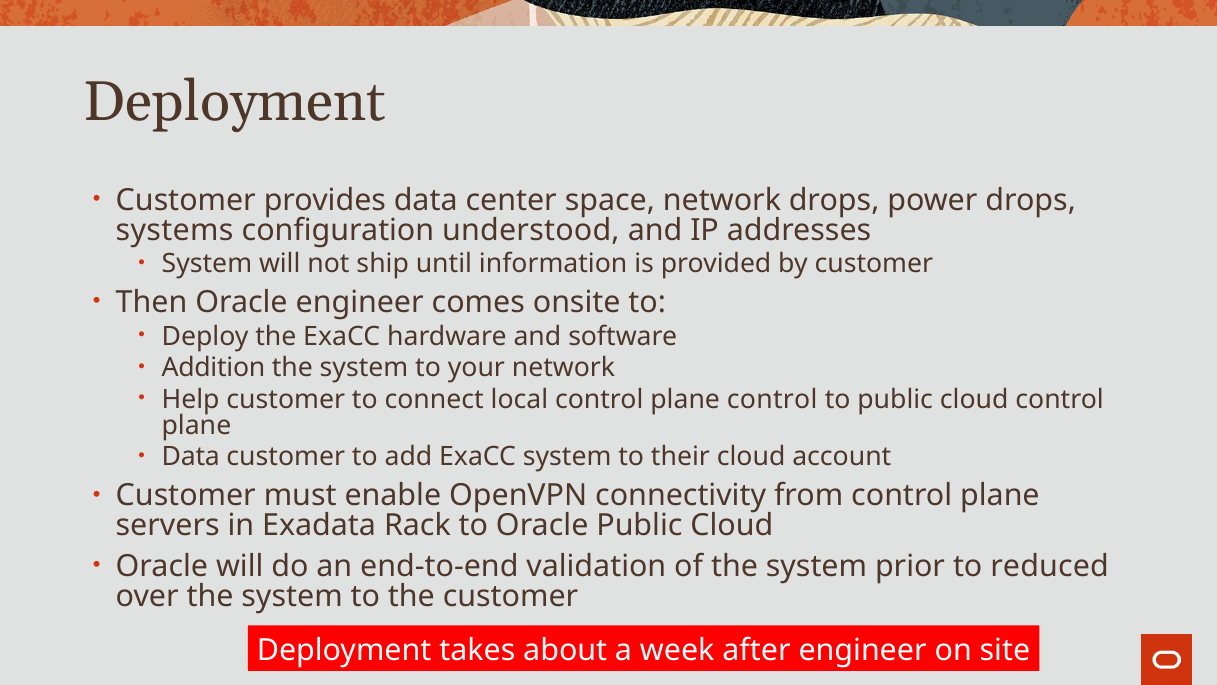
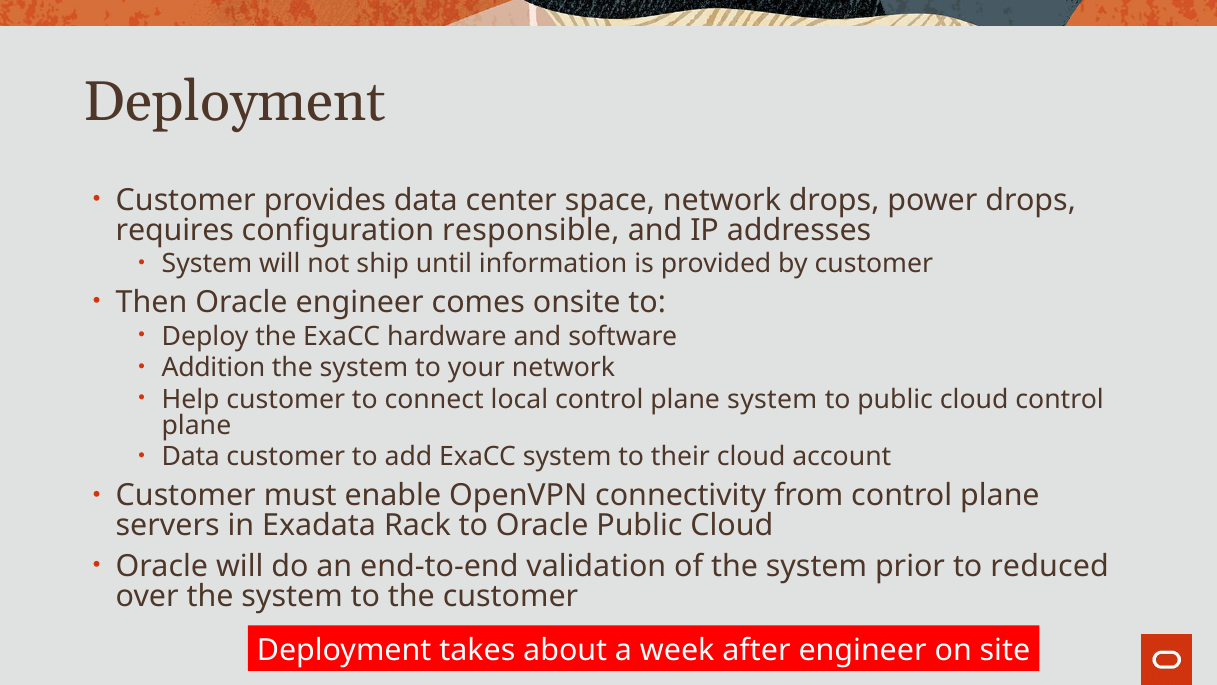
systems: systems -> requires (175, 230)
understood: understood -> responsible (531, 230)
plane control: control -> system (772, 399)
